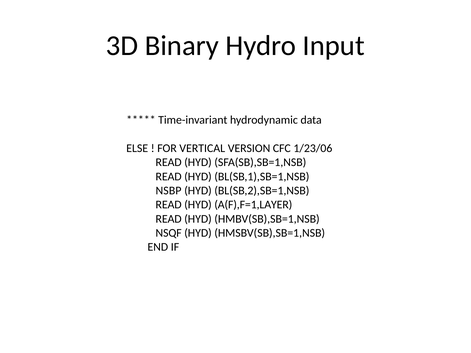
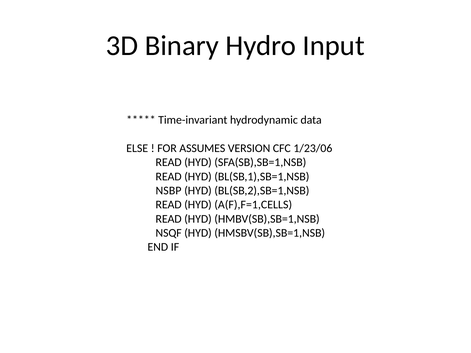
VERTICAL: VERTICAL -> ASSUMES (202, 148)
A(F),F=1,LAYER: A(F),F=1,LAYER -> A(F),F=1,CELLS (253, 205)
